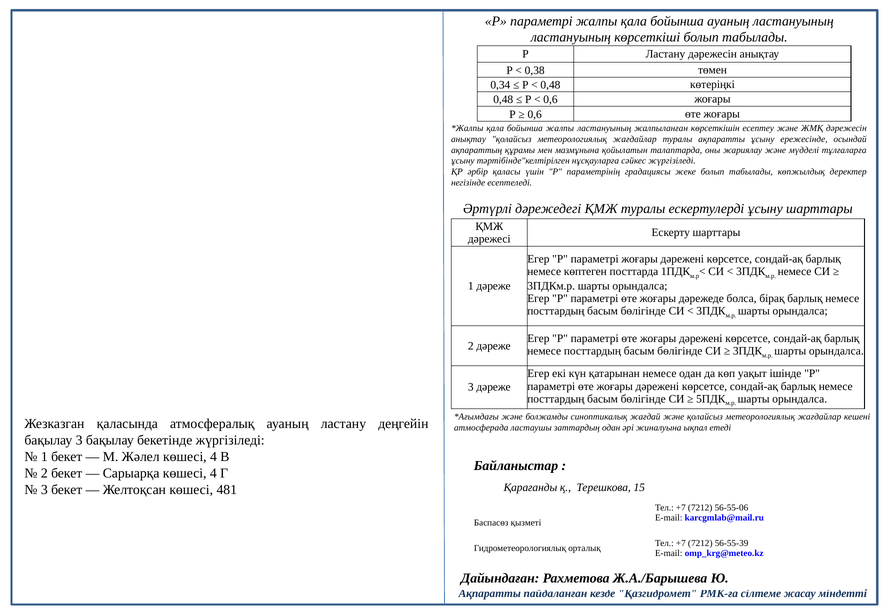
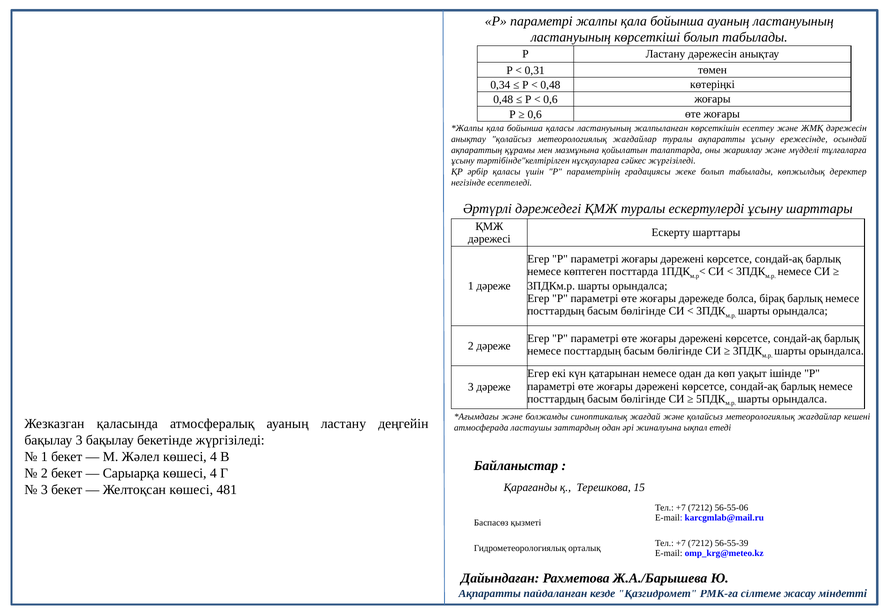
0,38: 0,38 -> 0,31 (535, 70)
бойынша жалпы: жалпы -> қаласы (560, 128)
